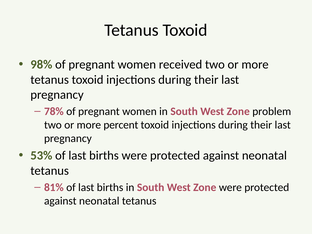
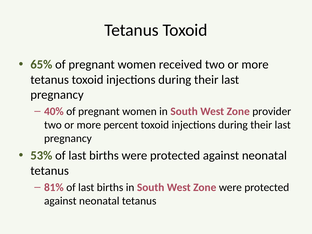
98%: 98% -> 65% (41, 65)
78%: 78% -> 40% (54, 111)
problem: problem -> provider (272, 111)
